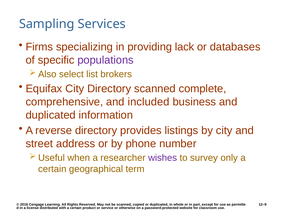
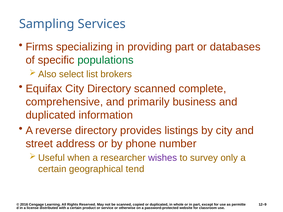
providing lack: lack -> part (185, 47)
populations colour: purple -> green (106, 60)
included: included -> primarily (149, 102)
term: term -> tend (135, 169)
